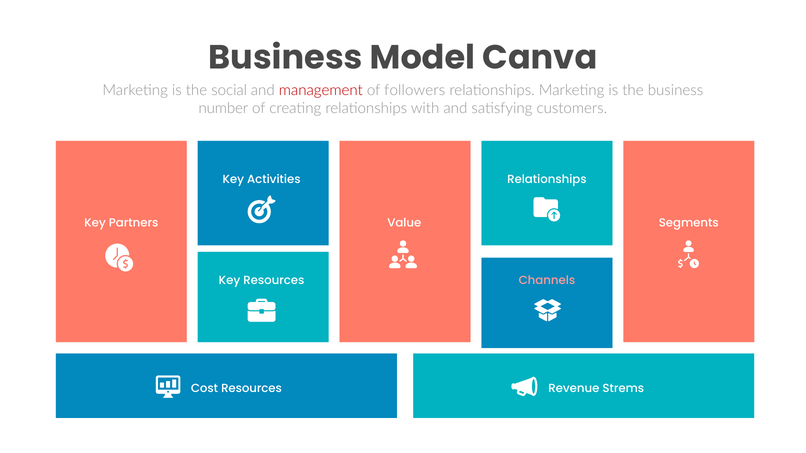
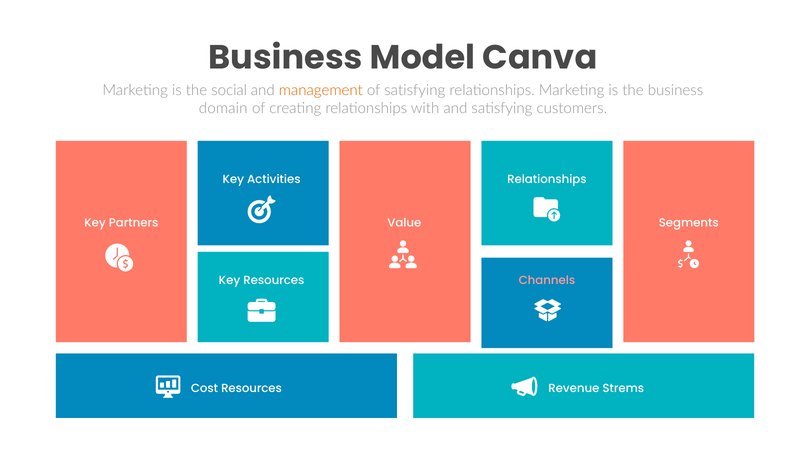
management colour: red -> orange (321, 90)
of followers: followers -> satisfying (415, 90)
number: number -> domain (223, 109)
